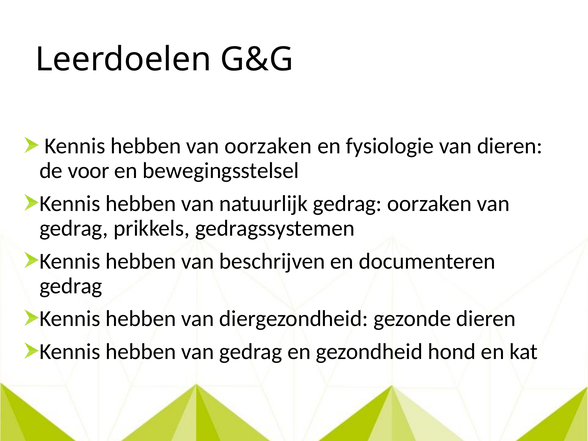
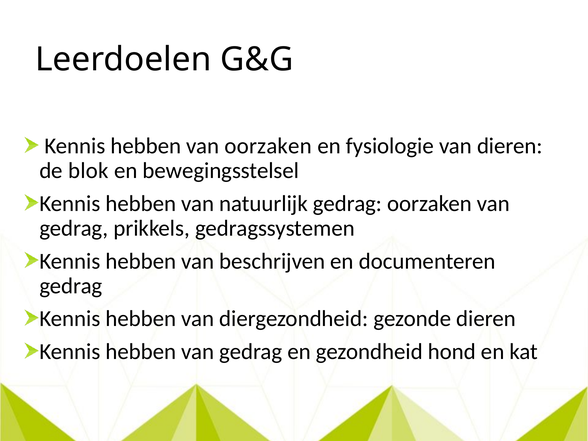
voor: voor -> blok (88, 171)
